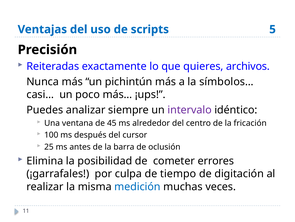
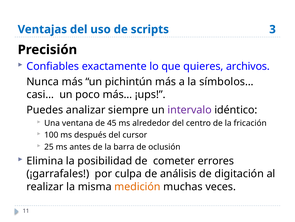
5: 5 -> 3 (273, 29)
Reiteradas: Reiteradas -> Confiables (53, 66)
tiempo: tiempo -> análisis (178, 173)
medición colour: blue -> orange (137, 186)
